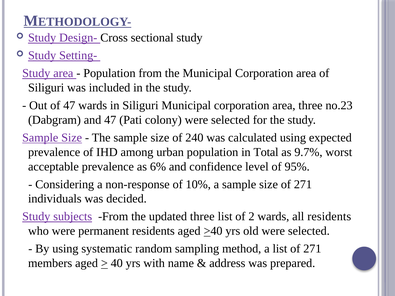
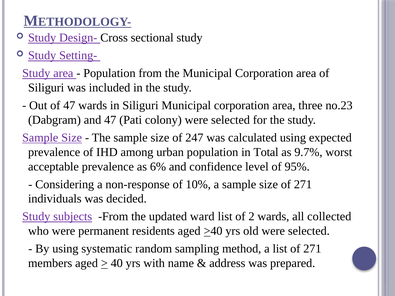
240: 240 -> 247 (194, 138)
updated three: three -> ward (202, 217)
all residents: residents -> collected (329, 217)
